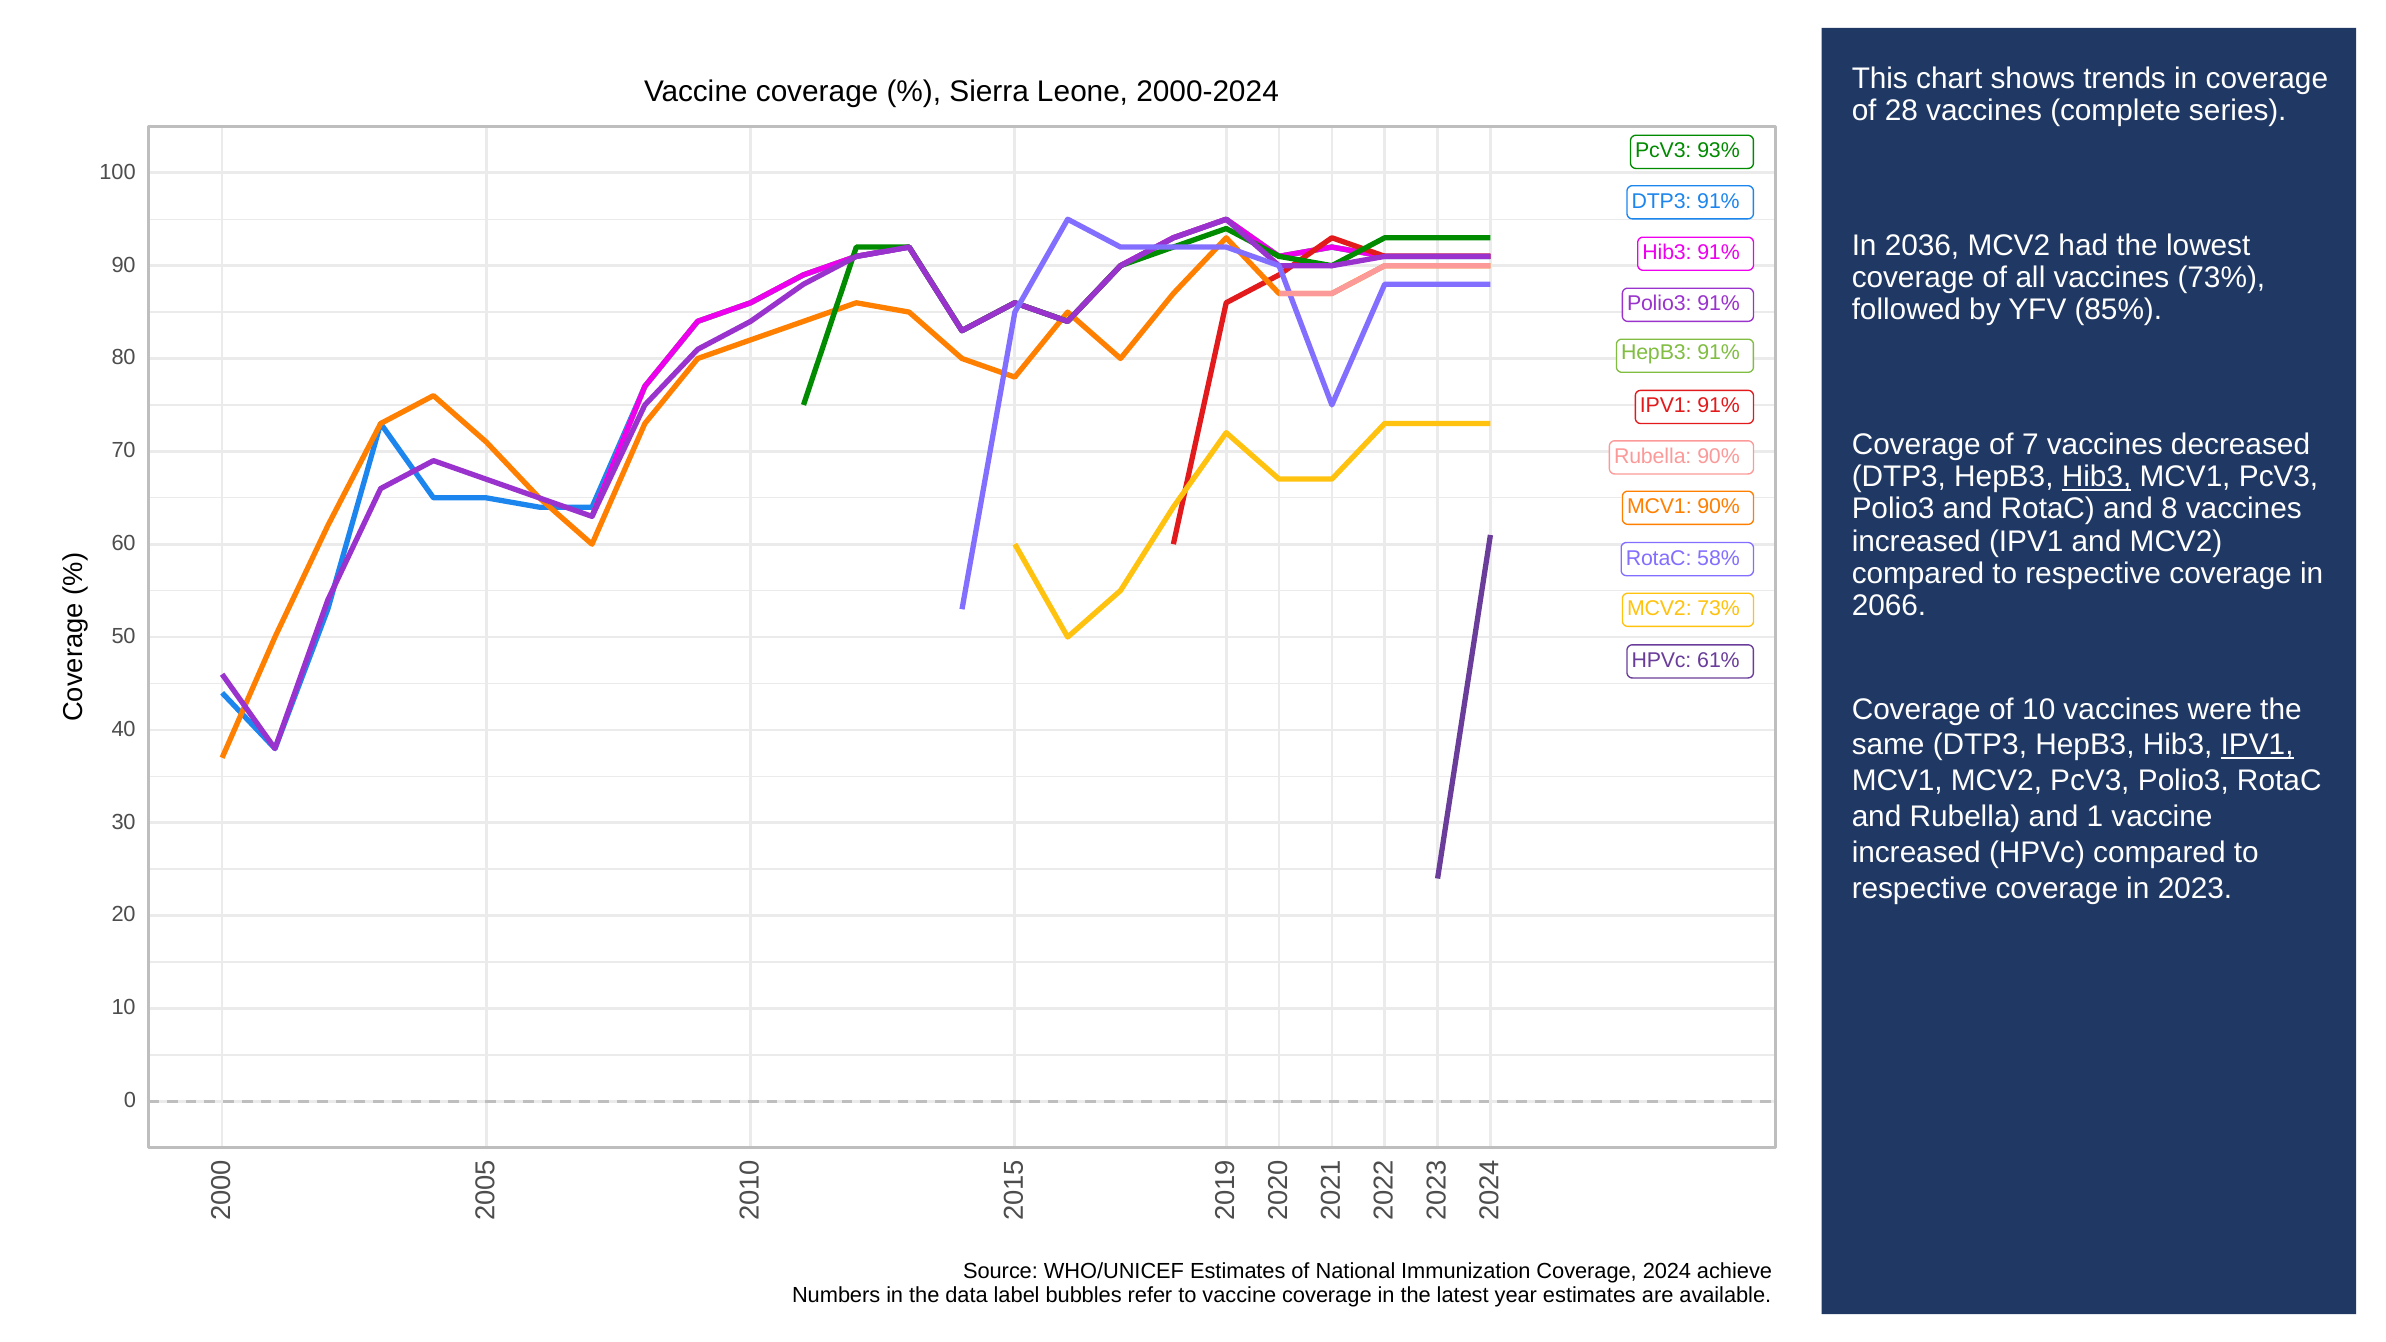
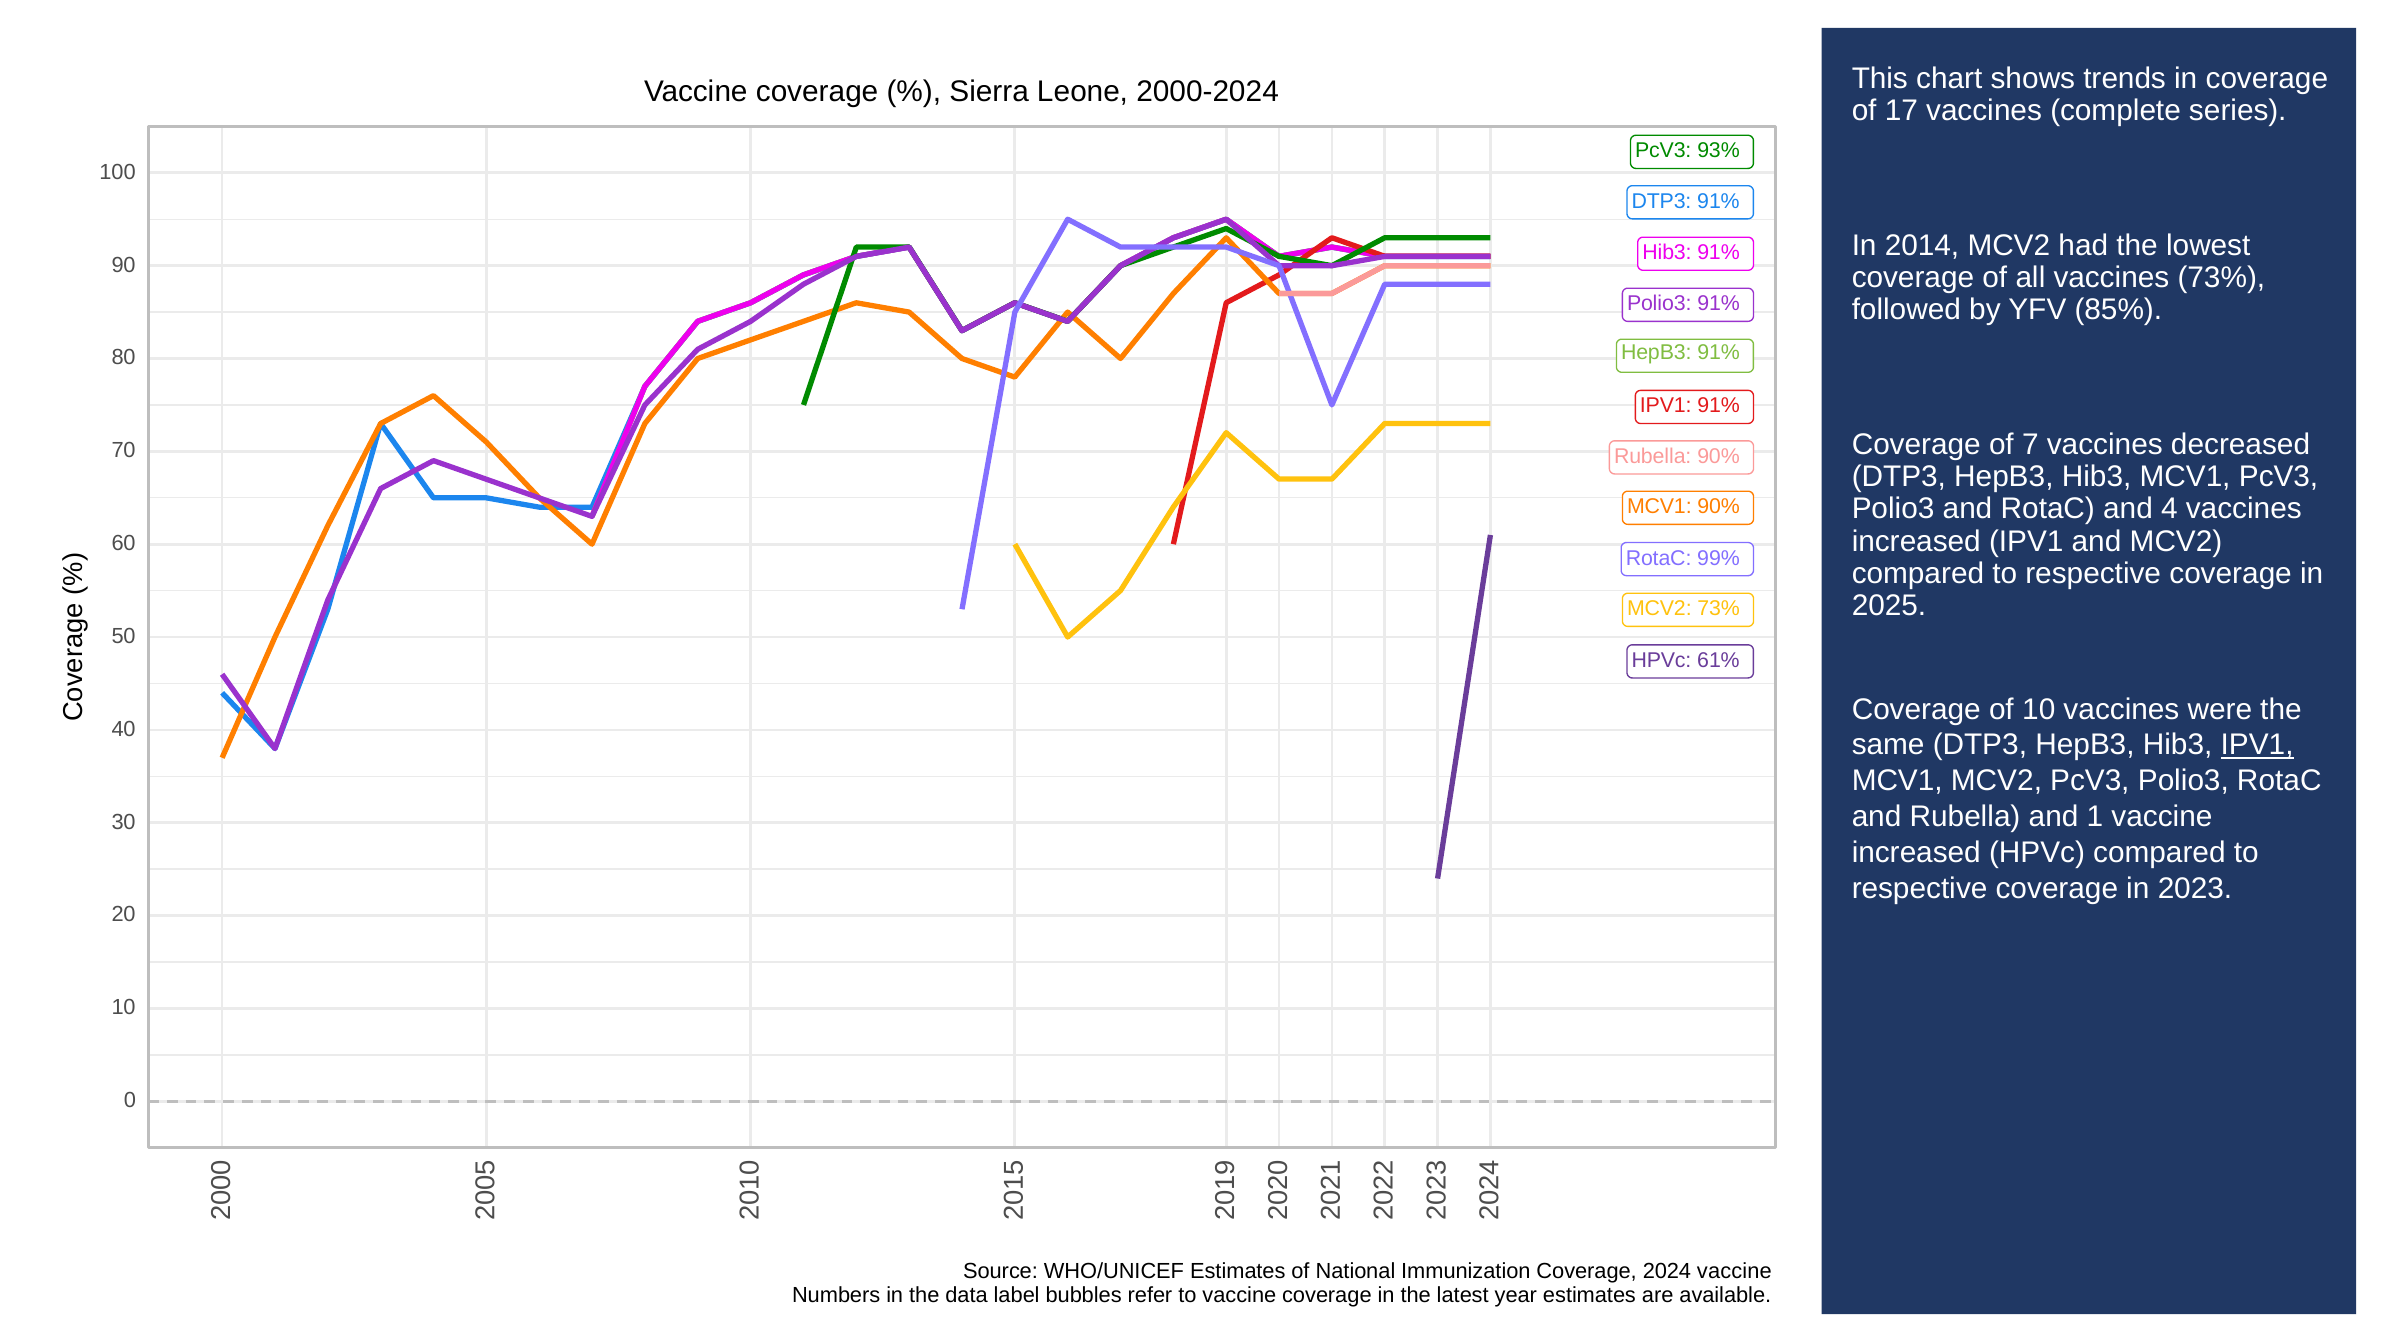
28: 28 -> 17 (1901, 111)
2036: 2036 -> 2014 (1922, 245)
Hib3 underline: present -> none (2097, 477)
and 8: 8 -> 4 (2169, 509)
58%: 58% -> 99% (1719, 558)
2066: 2066 -> 2025 (1889, 606)
2024 achieve: achieve -> vaccine (1734, 1271)
